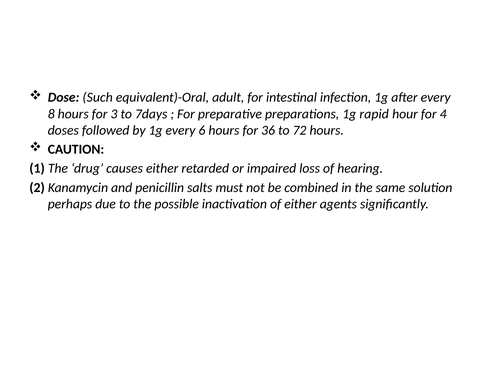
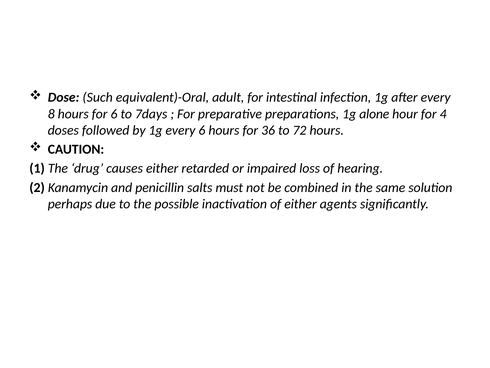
for 3: 3 -> 6 (114, 114)
rapid: rapid -> alone (374, 114)
